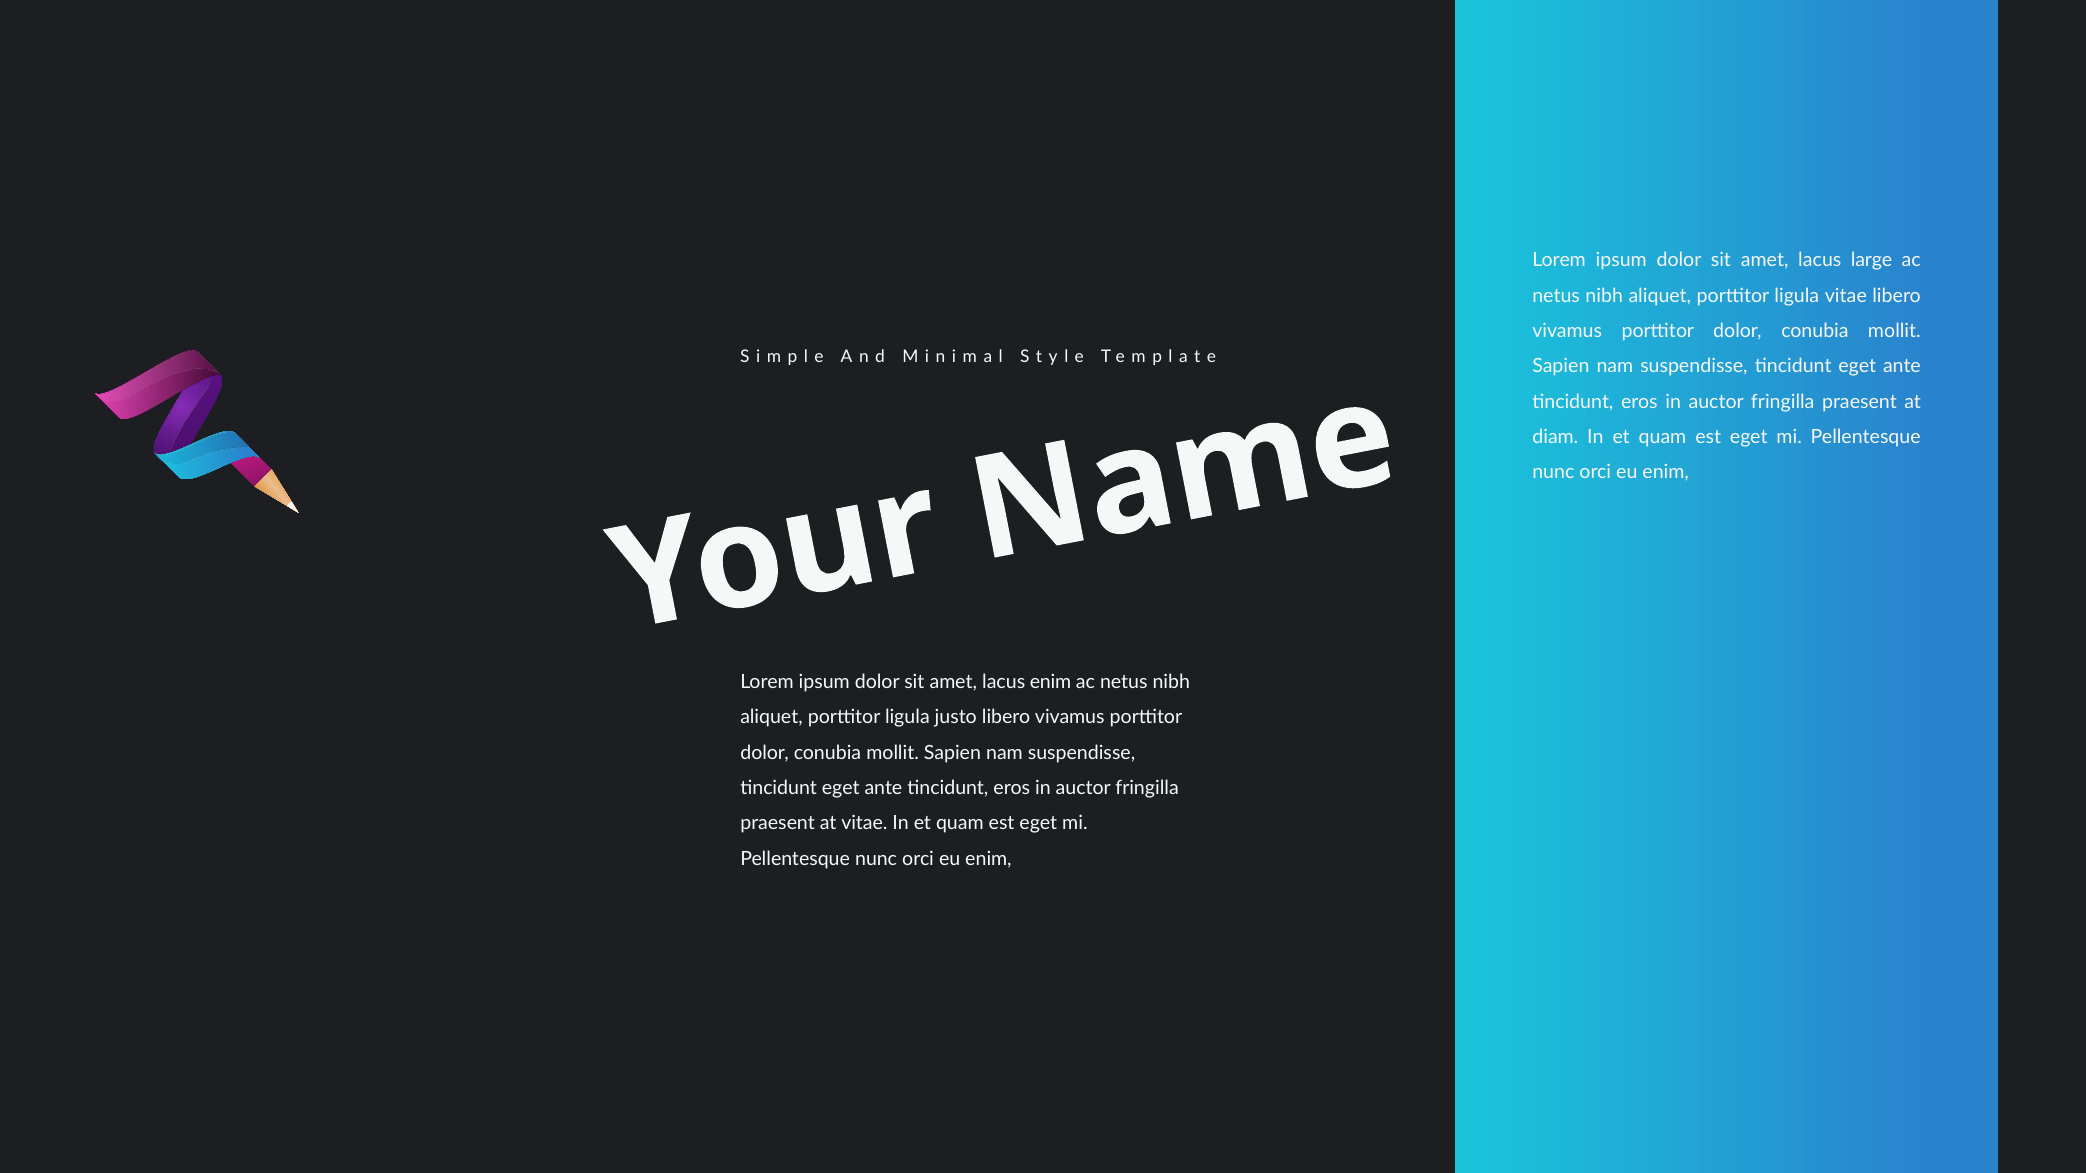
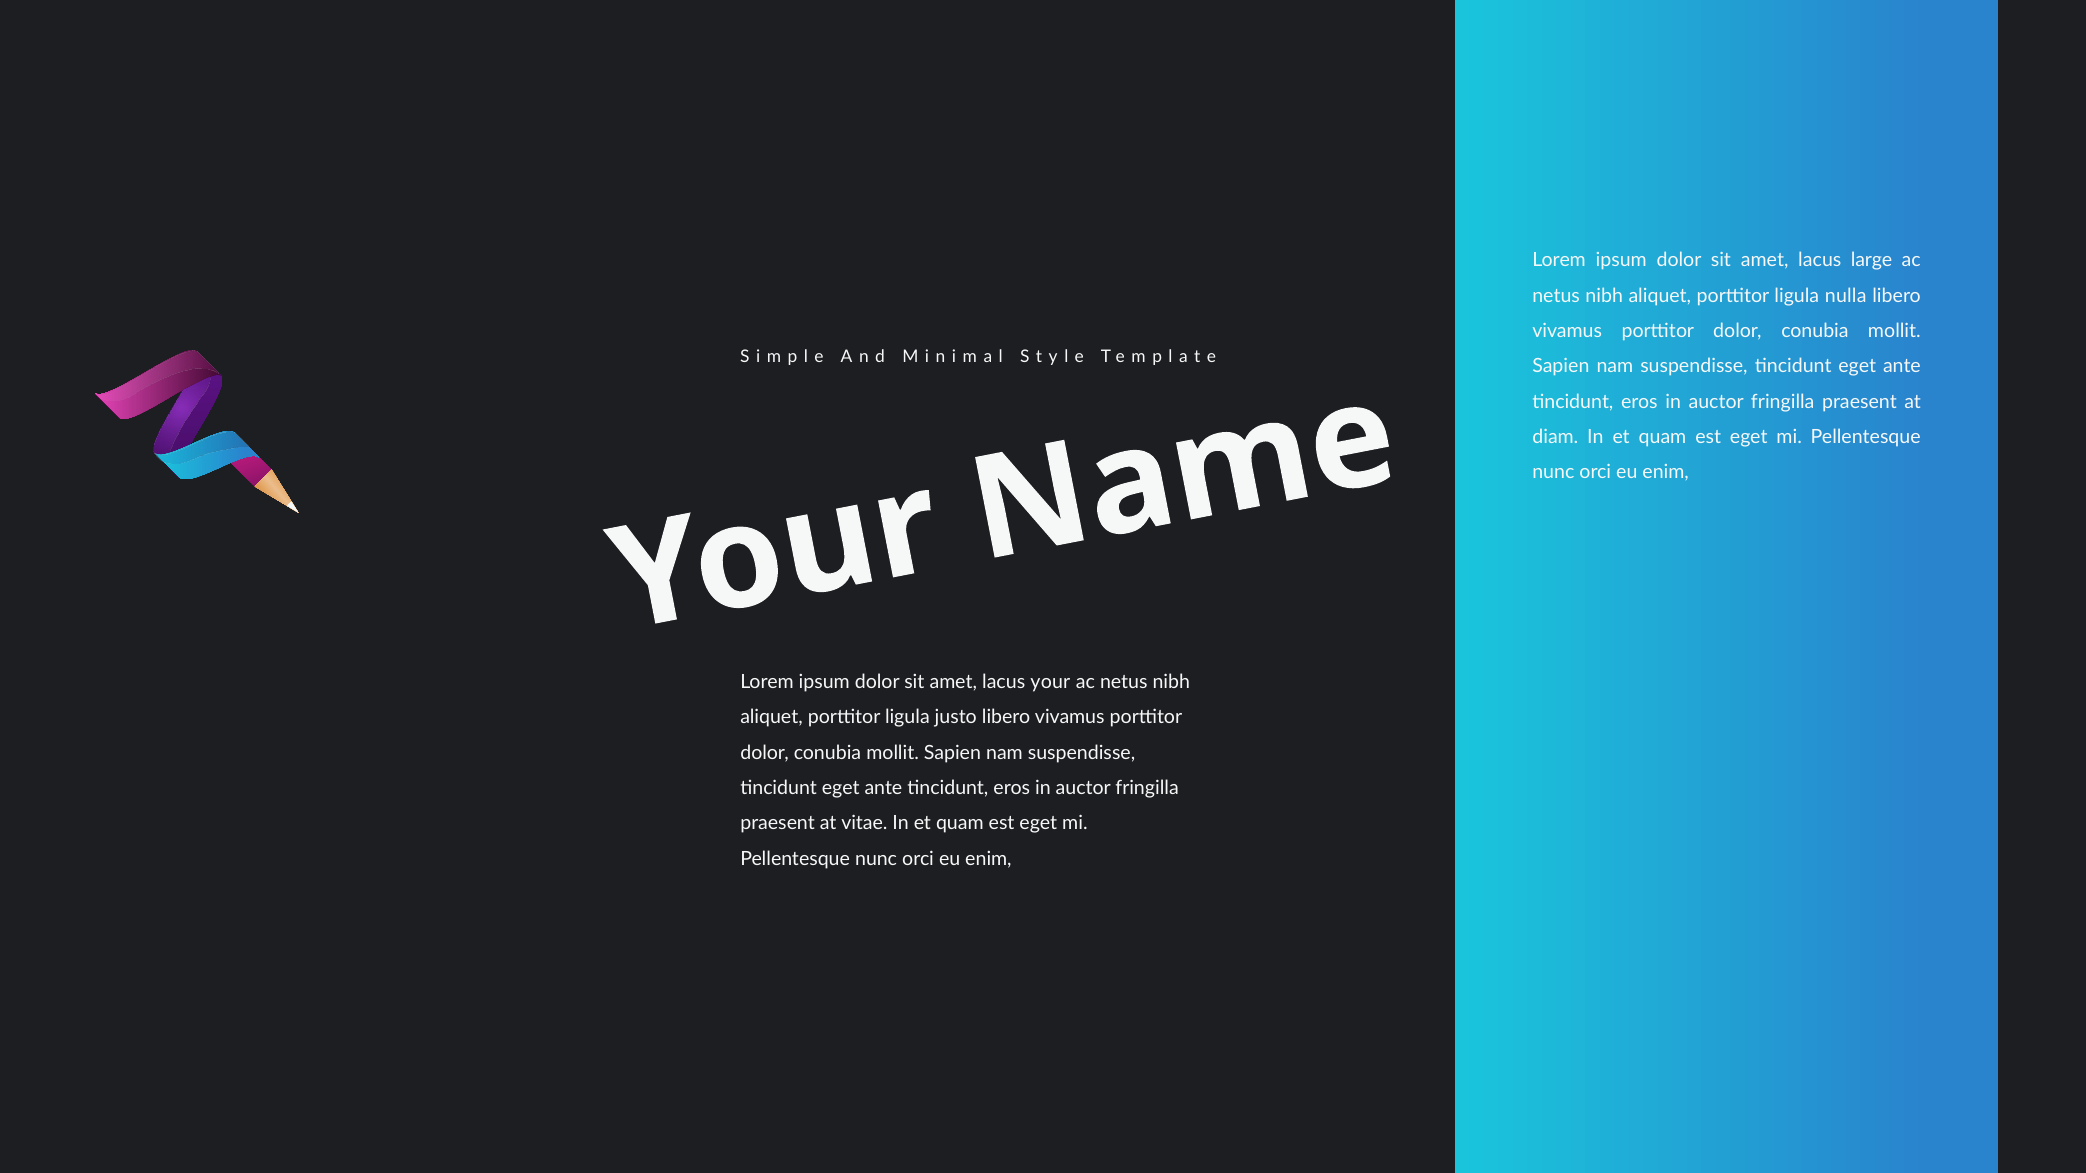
ligula vitae: vitae -> nulla (1846, 296)
lacus enim: enim -> your (1050, 682)
